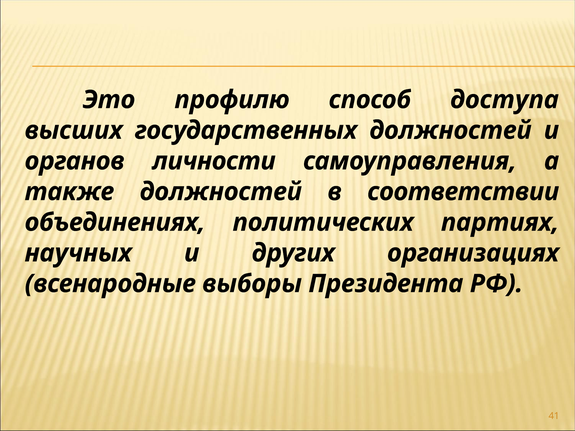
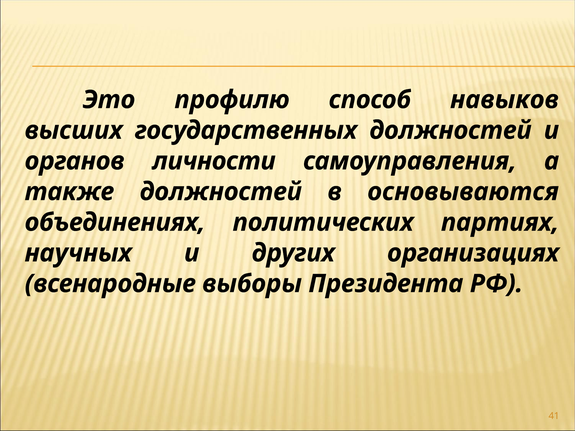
доступа: доступа -> навыков (505, 100)
соответствии: соответствии -> основываются (463, 192)
